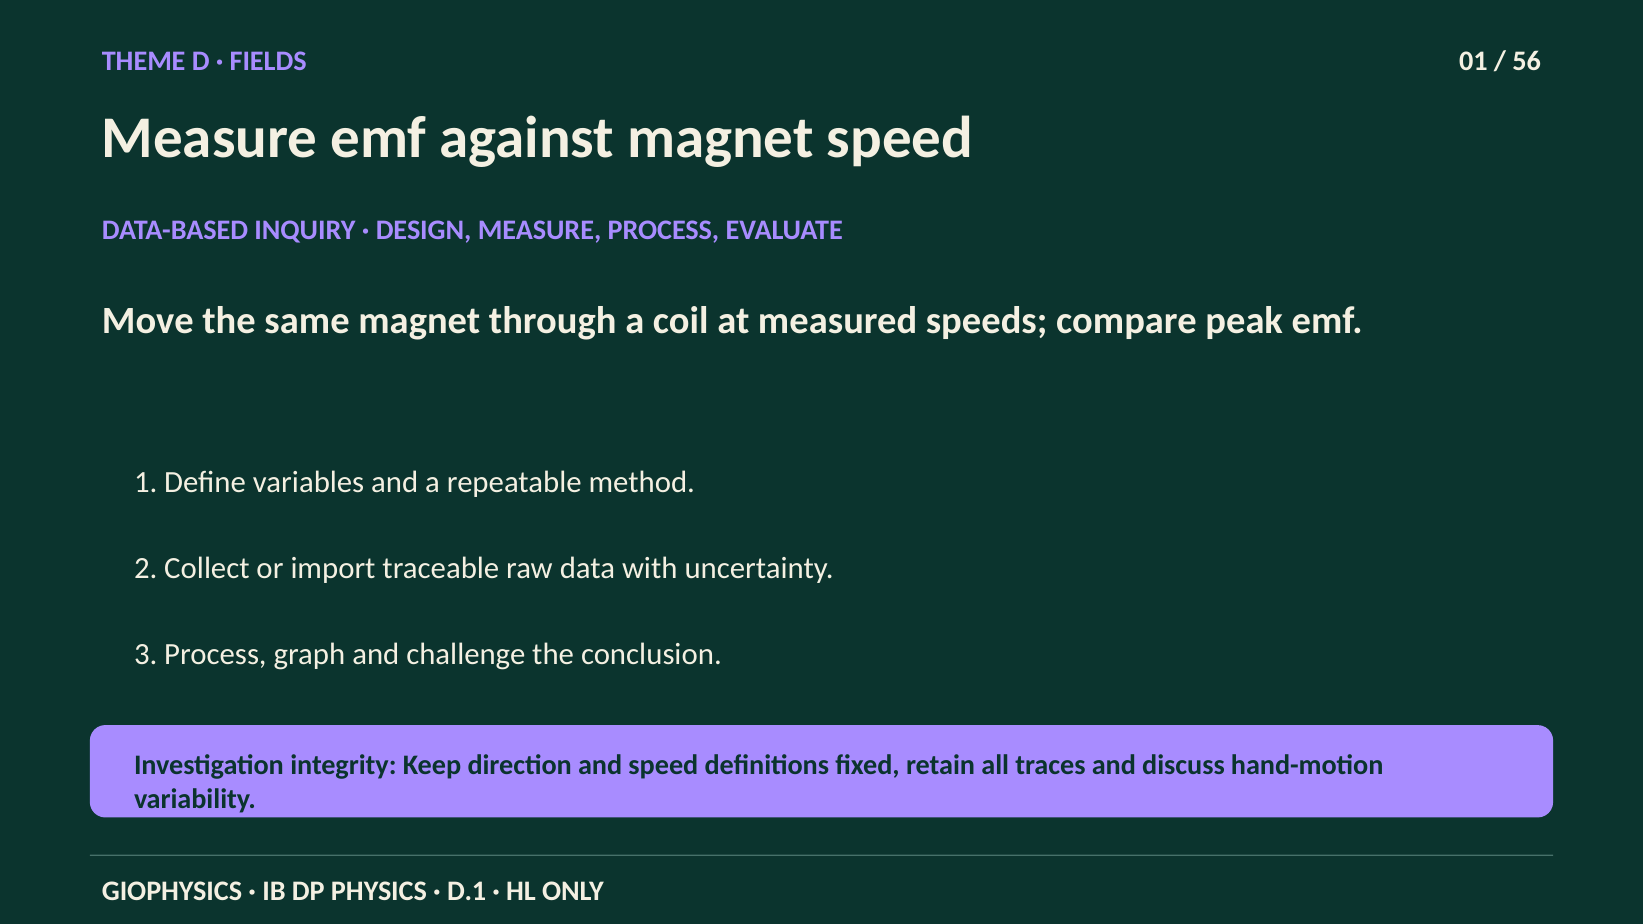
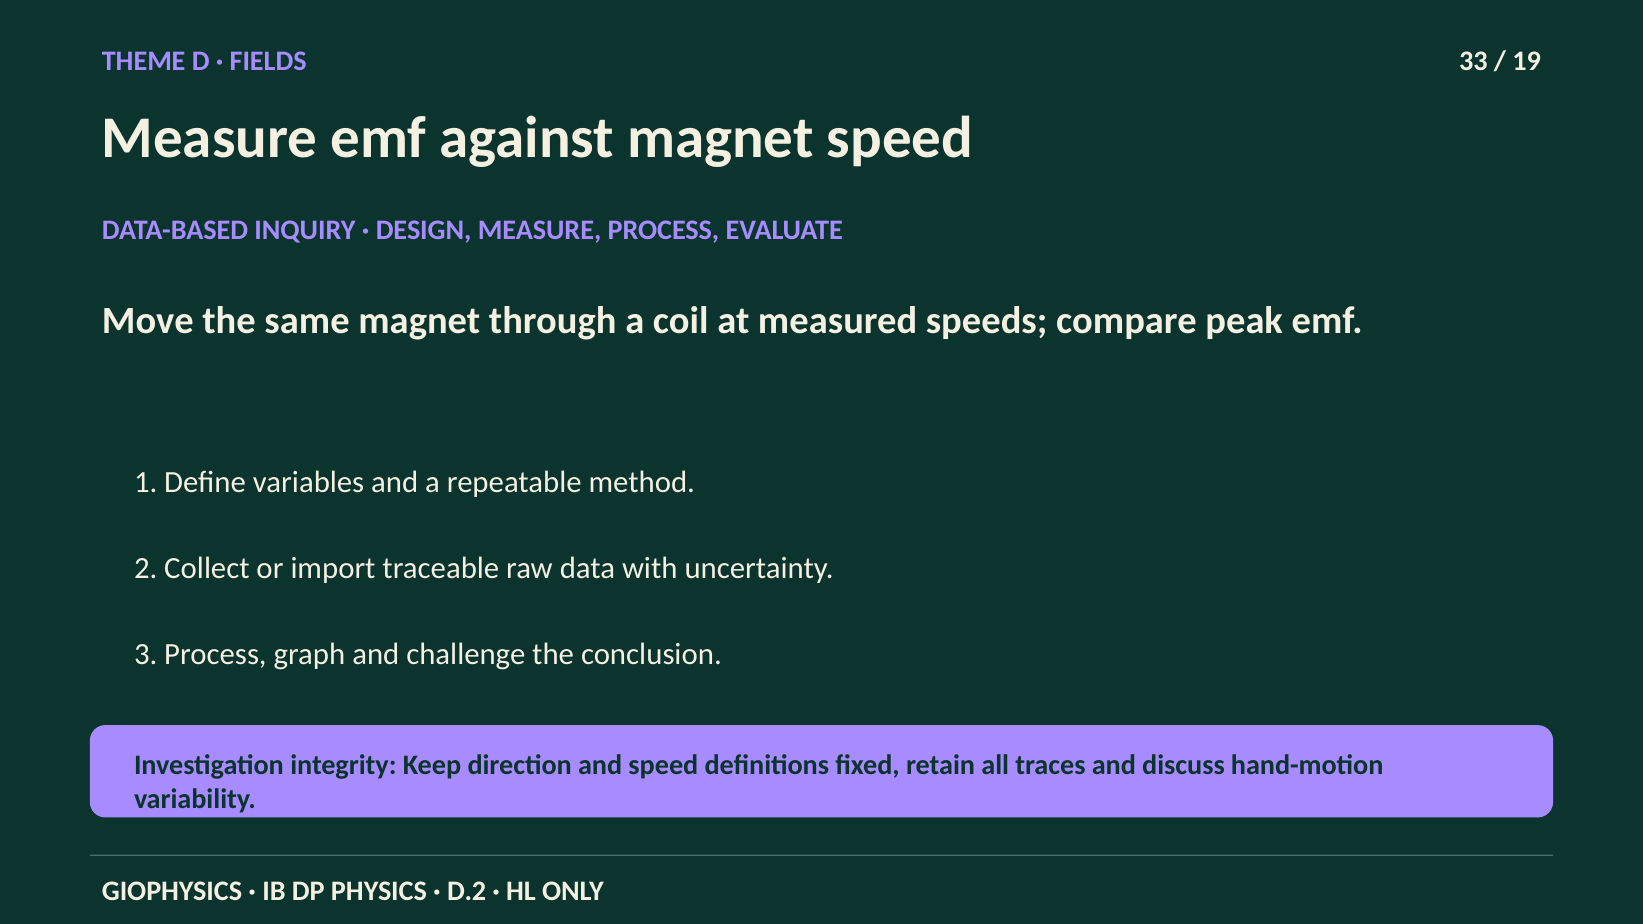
01: 01 -> 33 (1473, 61)
56: 56 -> 19 (1527, 61)
D.1: D.1 -> D.2 (467, 891)
